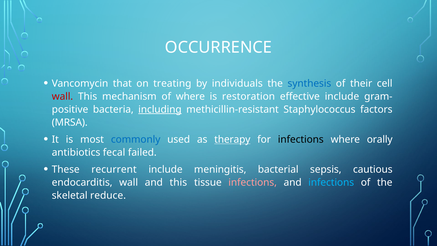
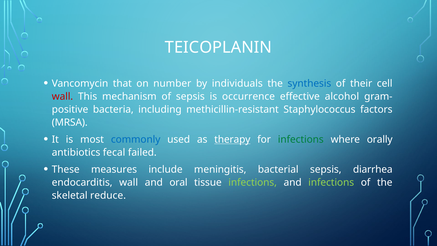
OCCURRENCE: OCCURRENCE -> TEICOPLANIN (218, 48)
treating: treating -> number (172, 83)
of where: where -> sepsis (190, 96)
restoration: restoration -> occurrence (249, 96)
effective include: include -> alcohol (342, 96)
including underline: present -> none (160, 109)
infections colour: black -> green (301, 139)
recurrent: recurrent -> measures (114, 169)
cautious: cautious -> diarrhea (373, 169)
and this: this -> oral (178, 182)
infections colour: pink -> light green (253, 182)
infections colour: light blue -> light green (331, 182)
